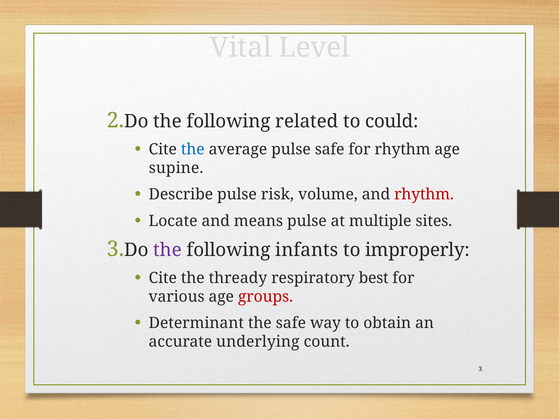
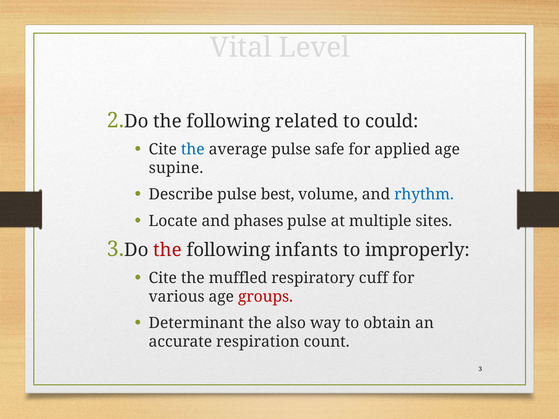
for rhythm: rhythm -> applied (402, 150)
risk: risk -> best (278, 195)
rhythm colour: red -> blue (424, 195)
means: means -> phases (259, 221)
the colour: purple -> red (167, 250)
thready: thready -> muffled (238, 278)
best: best -> cuff (374, 278)
the safe: safe -> also (291, 323)
underlying: underlying -> respiration (258, 342)
